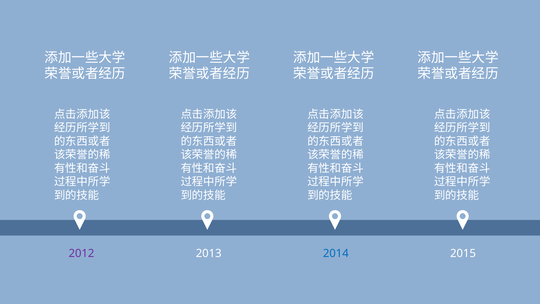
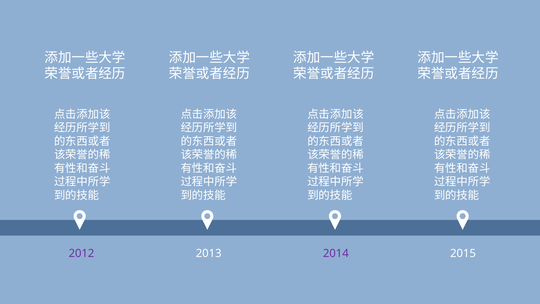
2014 colour: blue -> purple (336, 253)
